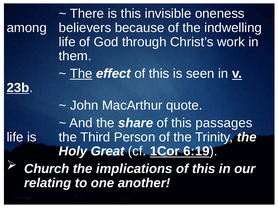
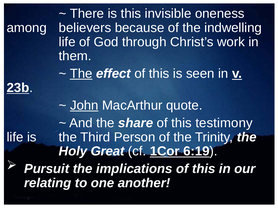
John underline: none -> present (84, 106)
passages: passages -> testimony (224, 123)
Church: Church -> Pursuit (47, 169)
